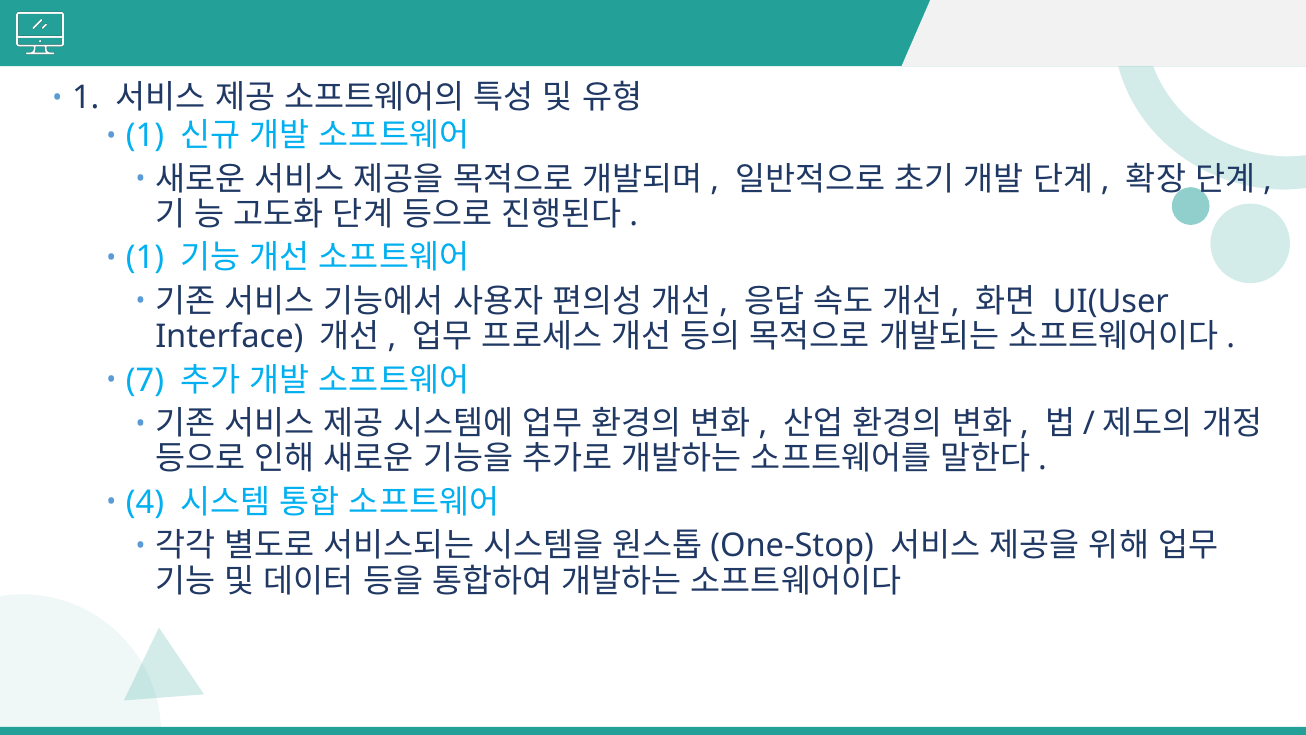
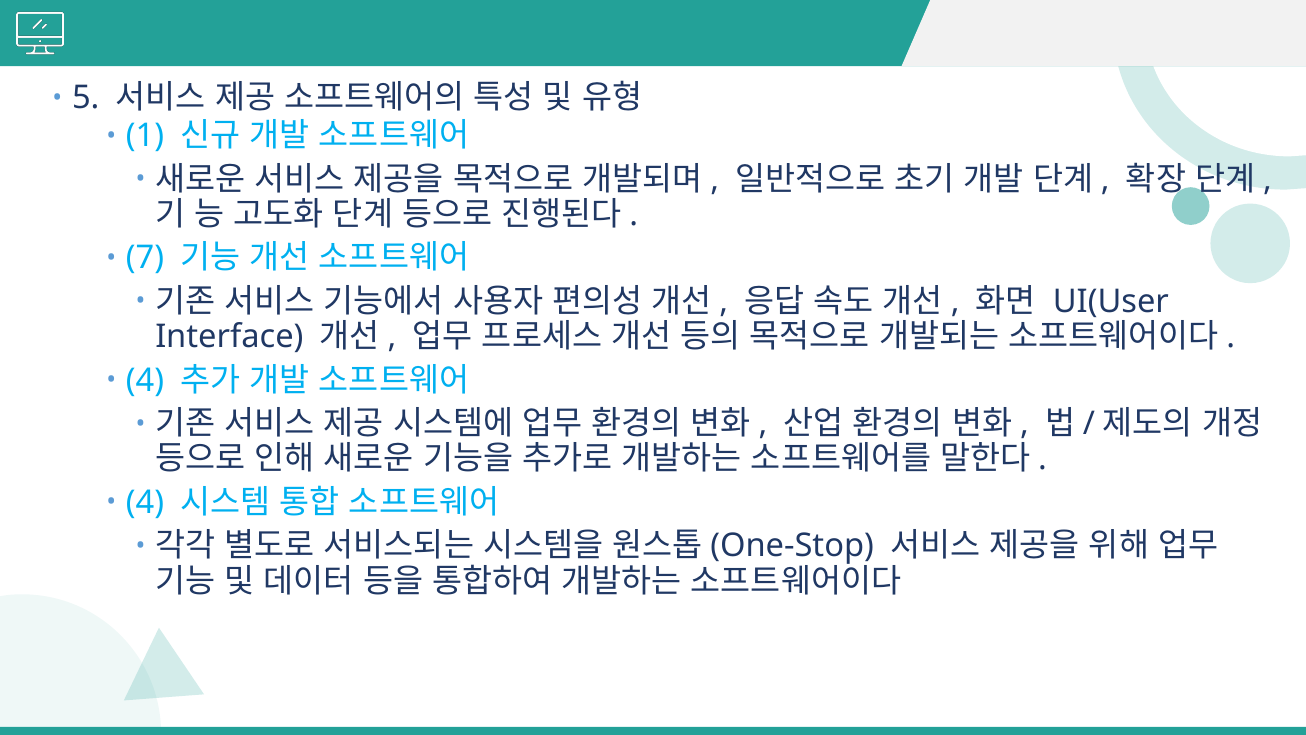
1: 1 -> 5 (86, 98)
1: 1 -> 7 (145, 258)
7: 7 -> 4 (145, 380)
